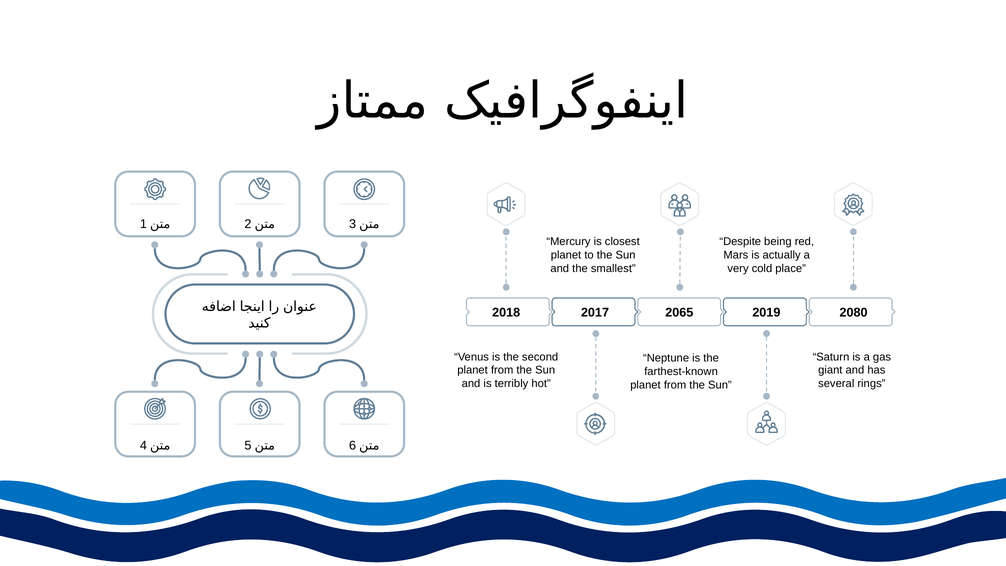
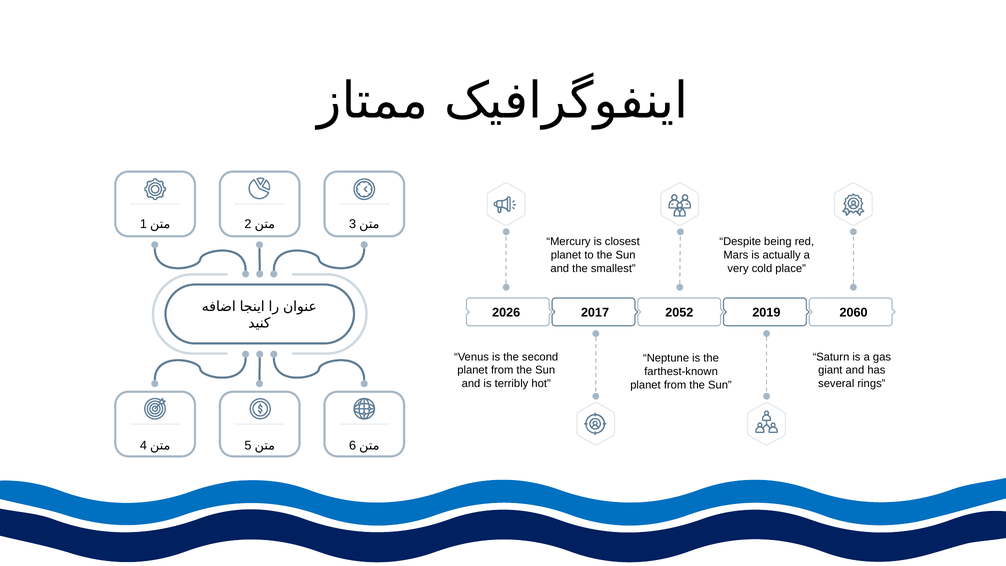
2018: 2018 -> 2026 (506, 313)
2065: 2065 -> 2052 (679, 313)
2080: 2080 -> 2060 (854, 313)
